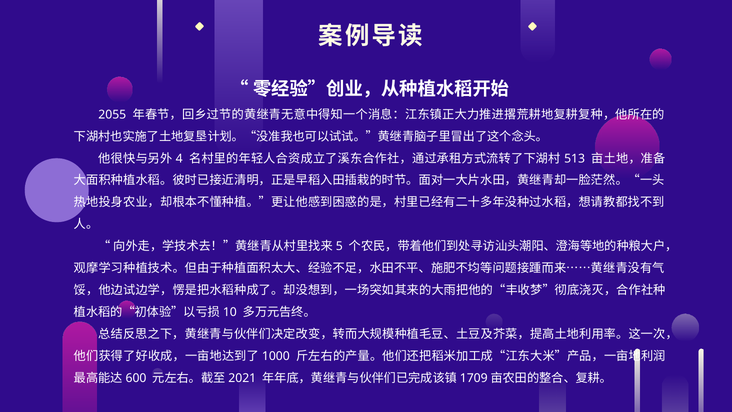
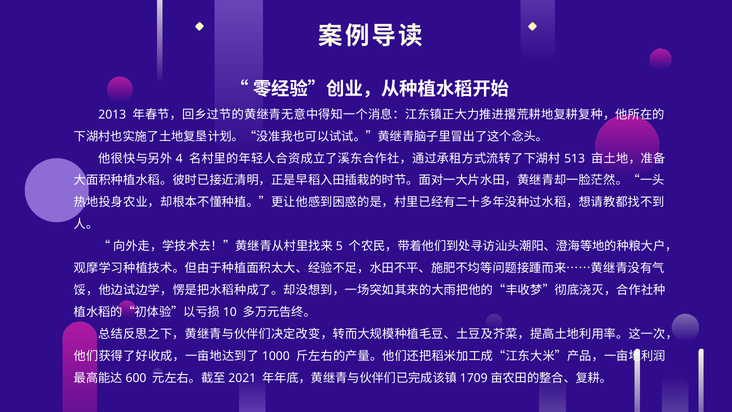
2055: 2055 -> 2013 (112, 115)
